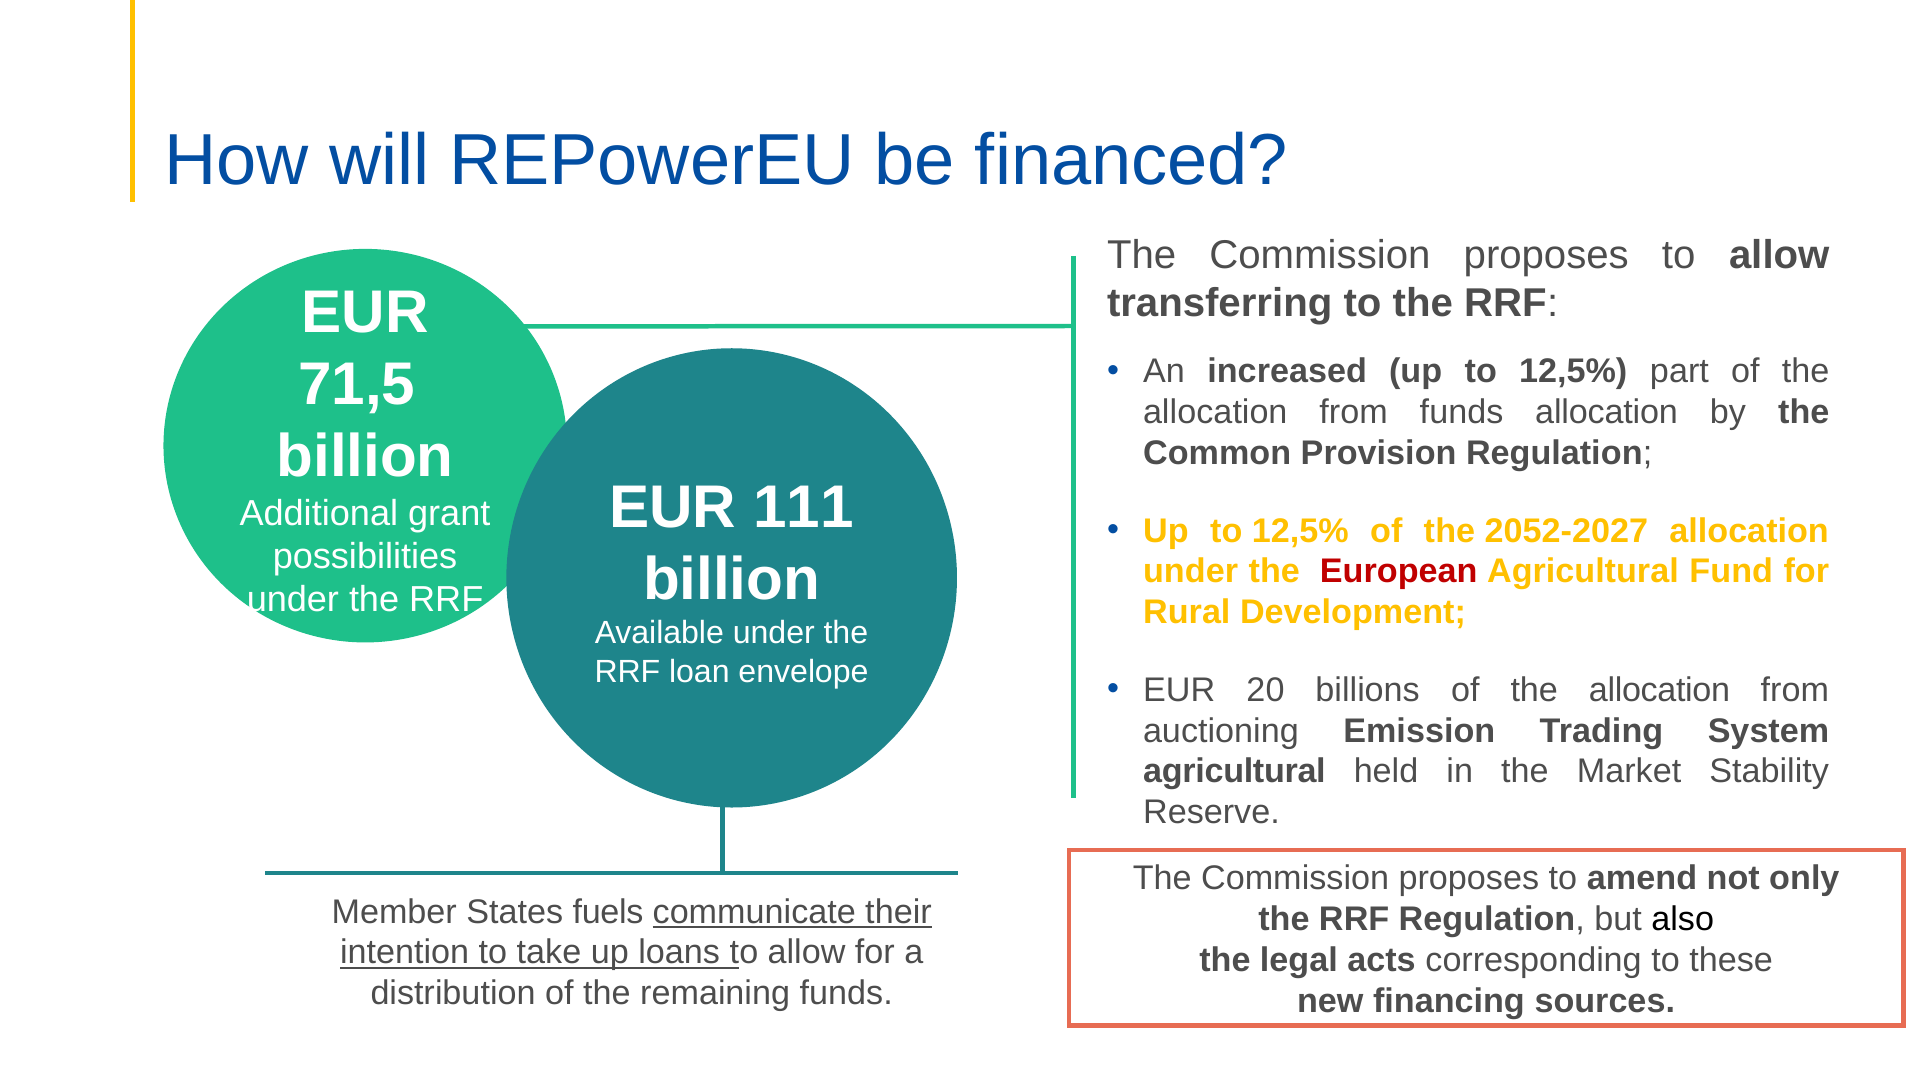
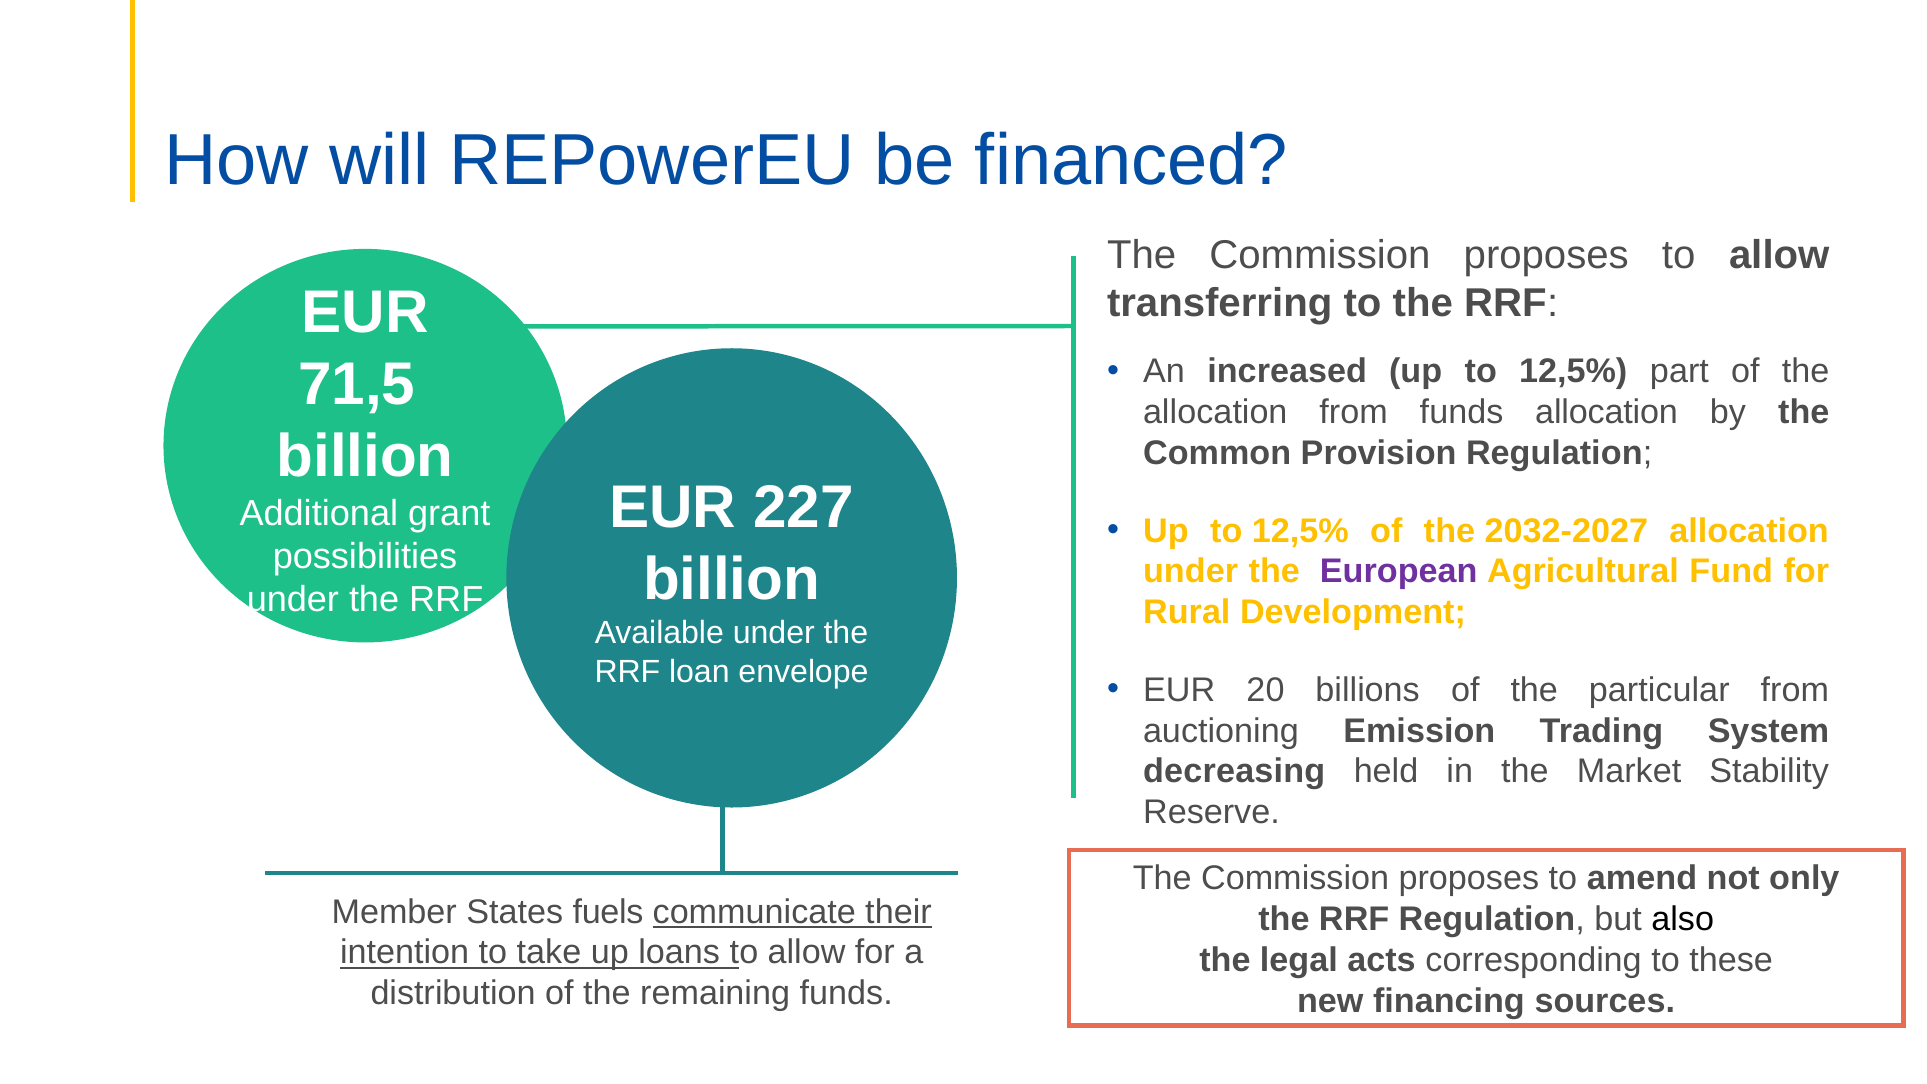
111: 111 -> 227 (803, 507)
2052-2027: 2052-2027 -> 2032-2027 (1566, 531)
European colour: red -> purple (1399, 572)
billions of the allocation: allocation -> particular (1659, 690)
agricultural: agricultural -> decreasing (1234, 772)
